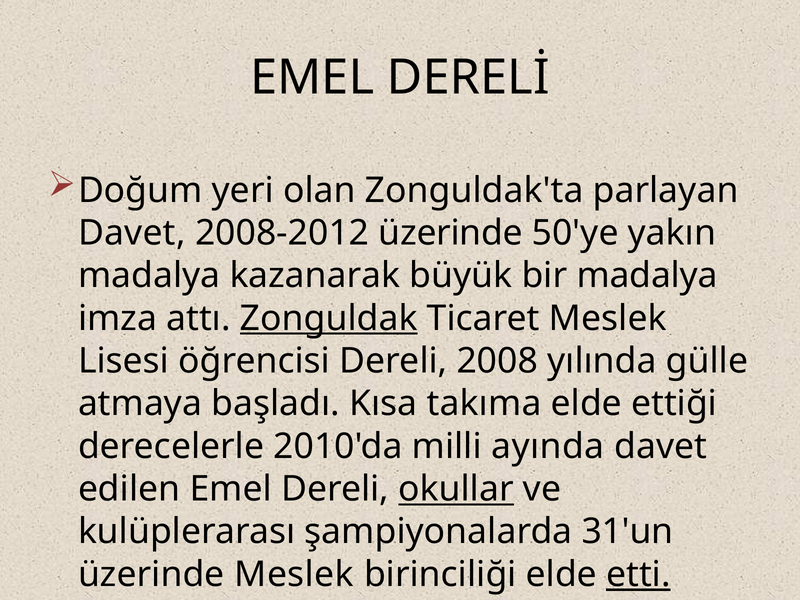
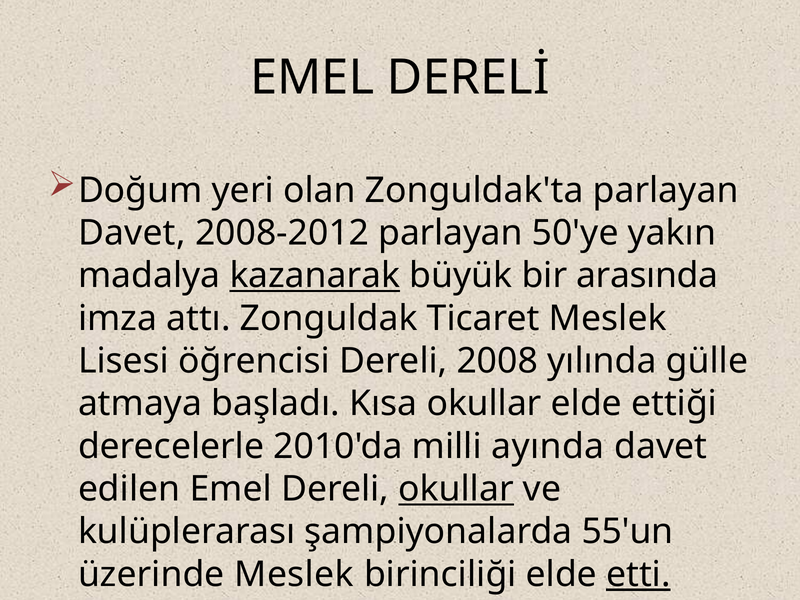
2008-2012 üzerinde: üzerinde -> parlayan (451, 233)
kazanarak underline: none -> present (315, 276)
bir madalya: madalya -> arasında (647, 276)
Zonguldak underline: present -> none (329, 318)
Kısa takıma: takıma -> okullar (484, 404)
31'un: 31'un -> 55'un (628, 532)
